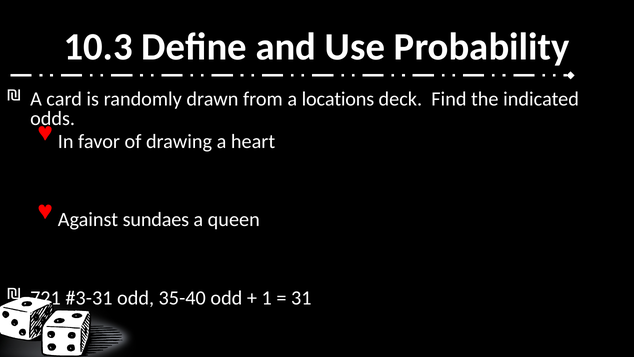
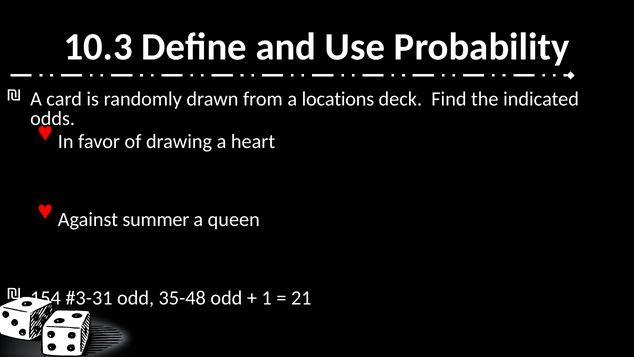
sundaes: sundaes -> summer (156, 219)
721: 721 -> 154 (45, 298)
35-40: 35-40 -> 35-48 (182, 298)
31: 31 -> 21 (301, 298)
